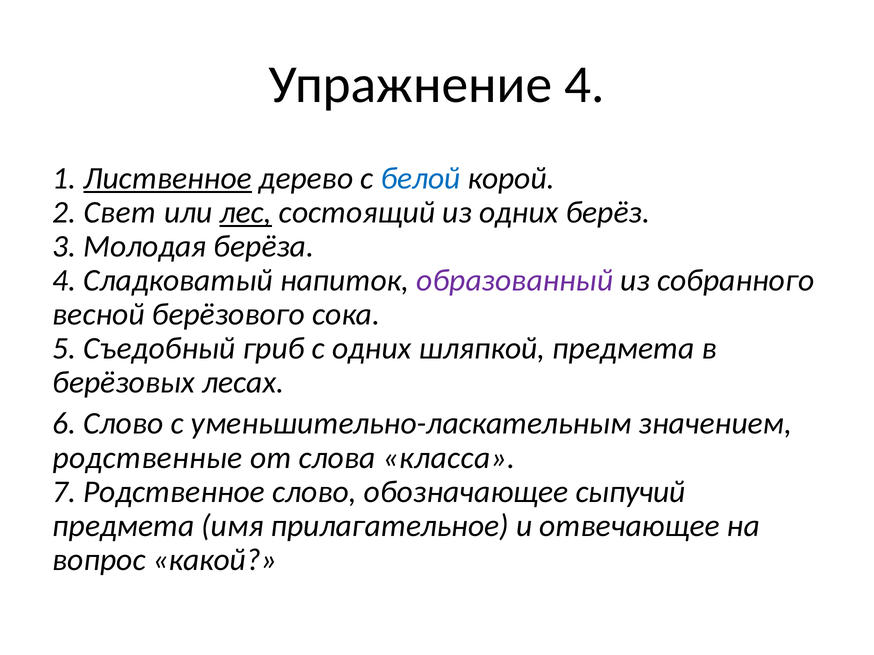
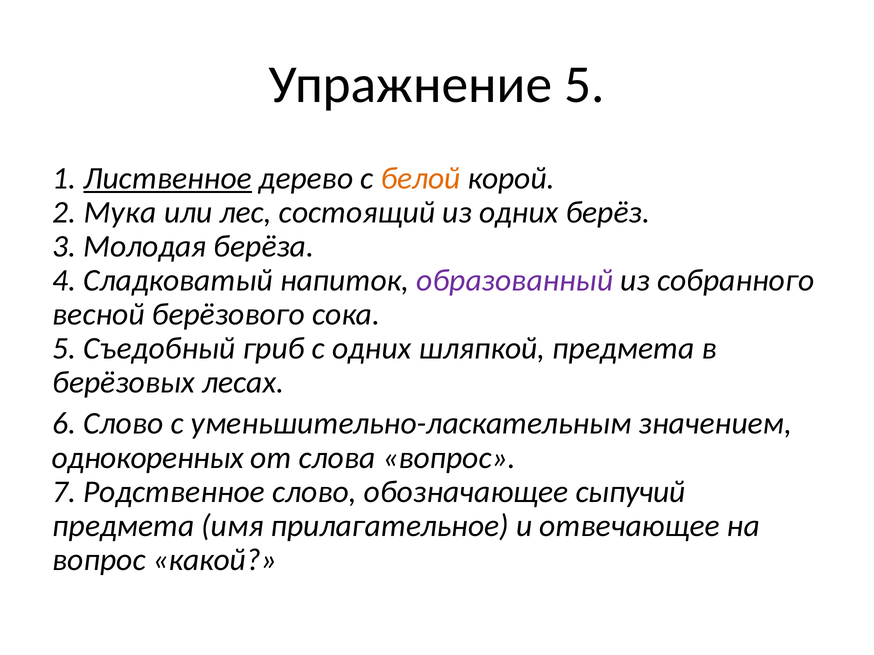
Упражнение 4: 4 -> 5 (584, 85)
белой colour: blue -> orange (421, 178)
Свет: Свет -> Мука (120, 213)
лес underline: present -> none (246, 213)
родственные: родственные -> однокоренных (148, 458)
слова класса: класса -> вопрос (449, 458)
